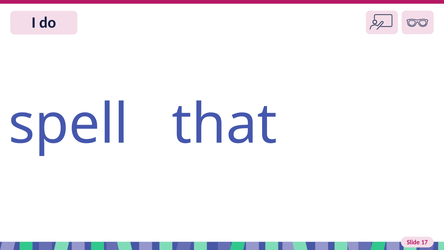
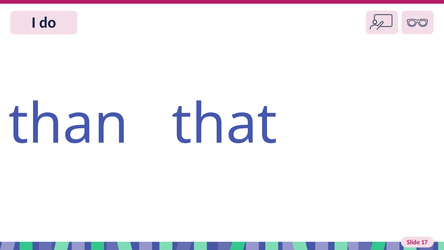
spell: spell -> than (68, 124)
